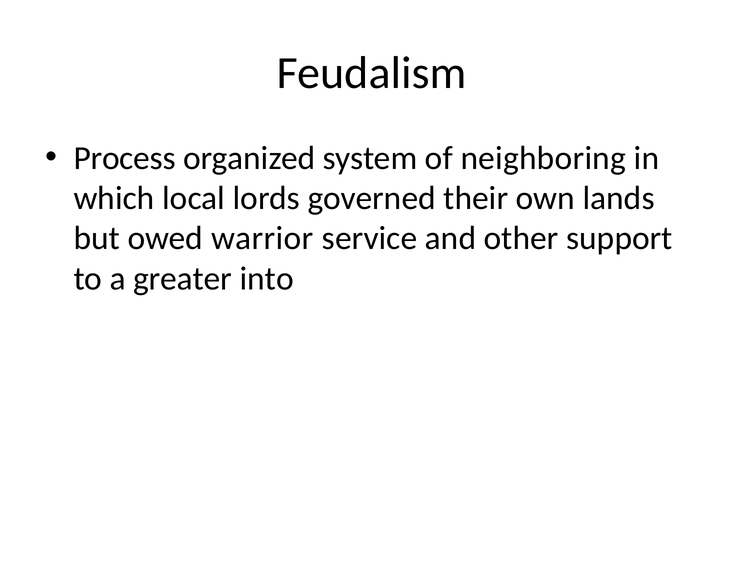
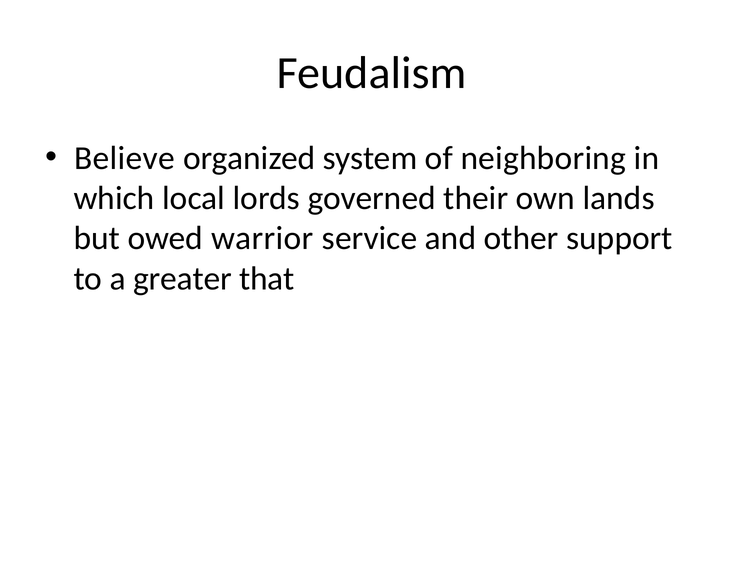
Process: Process -> Believe (124, 158)
into: into -> that (267, 279)
